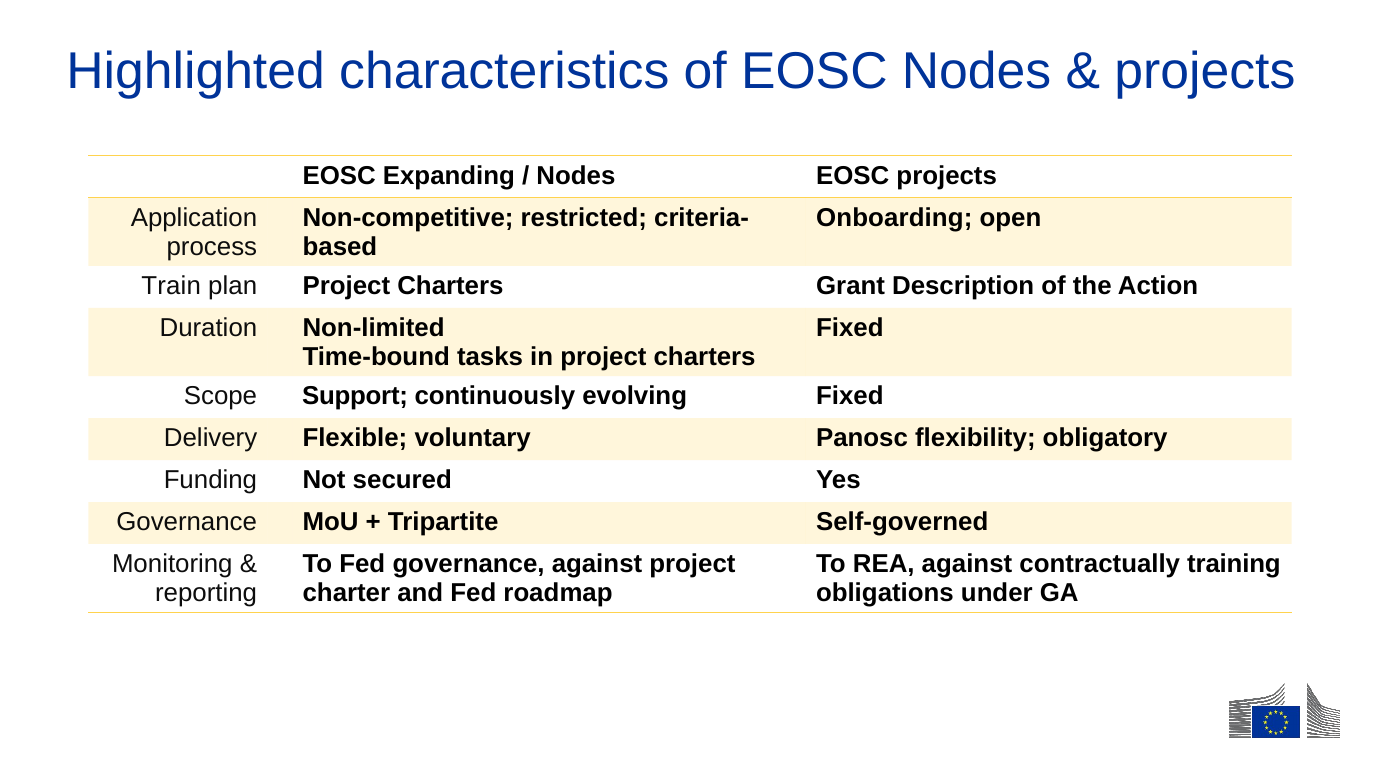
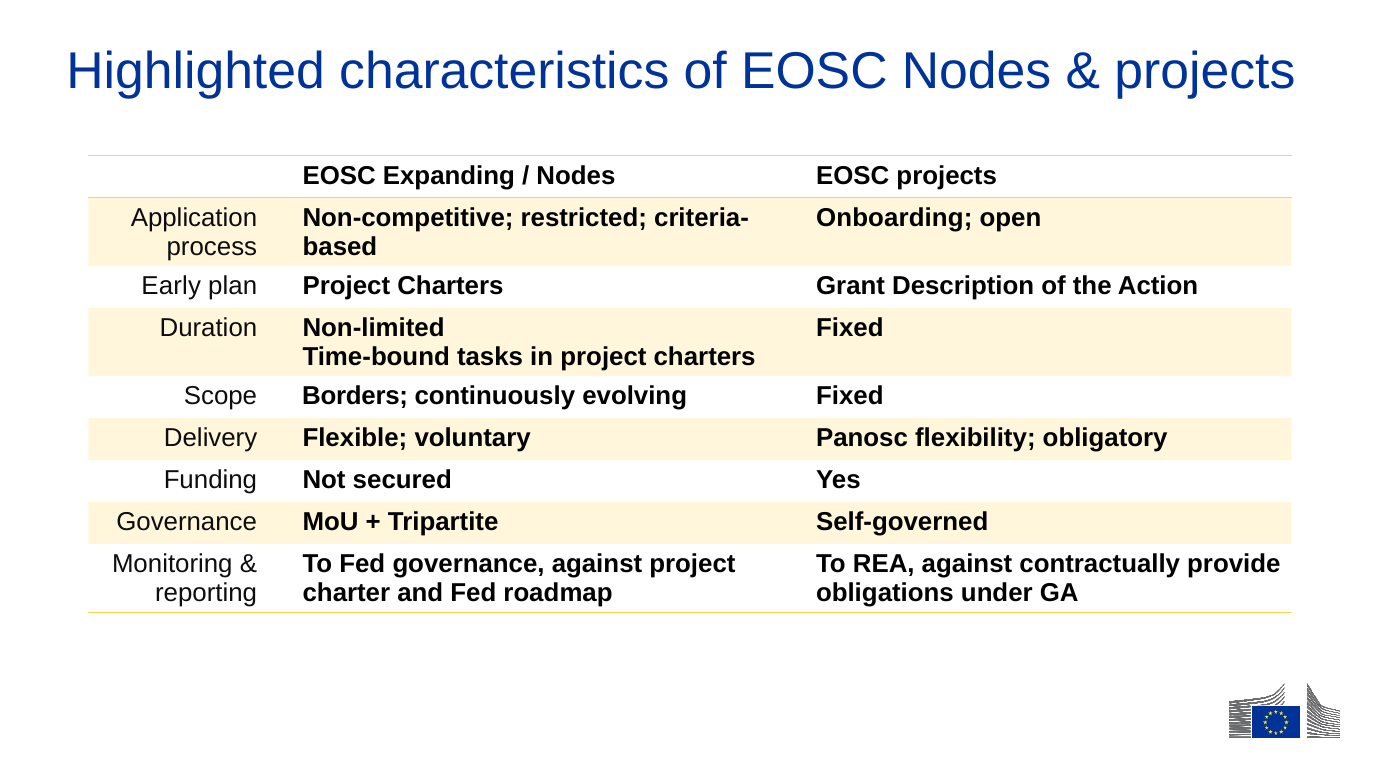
Train: Train -> Early (171, 286)
Support: Support -> Borders (355, 396)
training: training -> provide (1234, 564)
